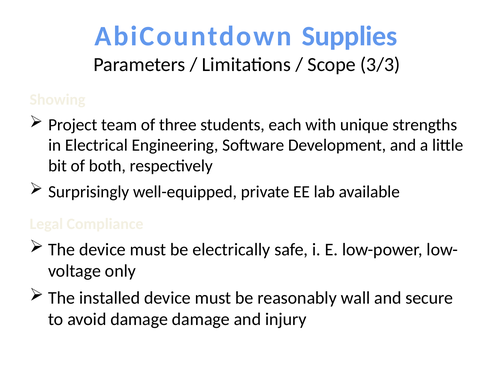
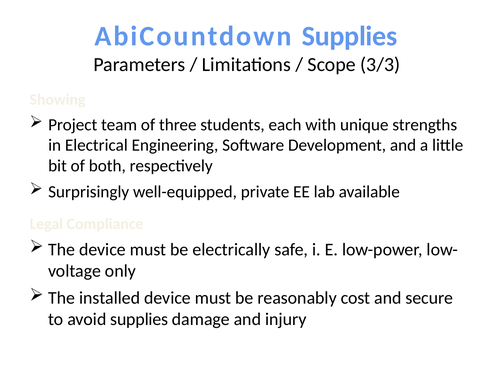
wall: wall -> cost (356, 298)
avoid damage: damage -> supplies (139, 319)
